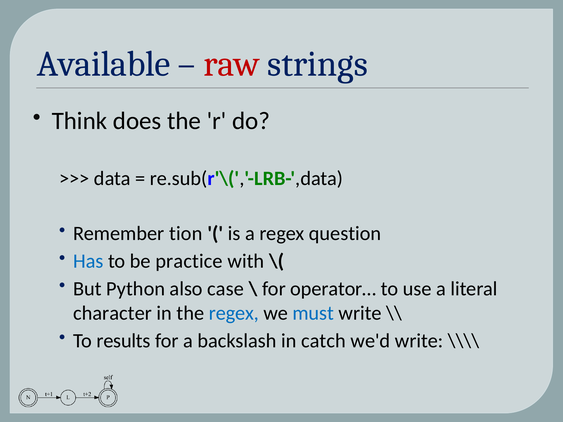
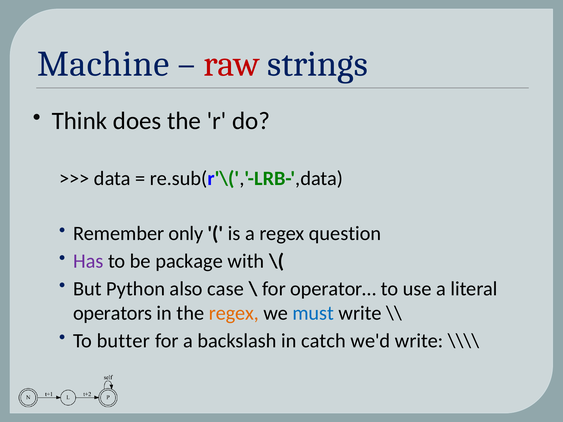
Available: Available -> Machine (103, 64)
tion: tion -> only (186, 234)
Has colour: blue -> purple (88, 261)
practice: practice -> package (189, 261)
character: character -> operators (113, 313)
regex colour: blue -> orange (234, 313)
results: results -> butter (123, 341)
